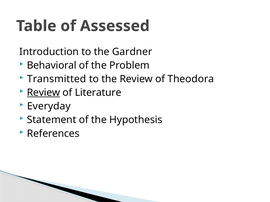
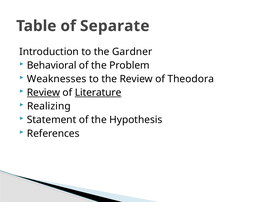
Assessed: Assessed -> Separate (115, 26)
Transmitted: Transmitted -> Weaknesses (57, 79)
Literature underline: none -> present (98, 93)
Everyday: Everyday -> Realizing (49, 106)
